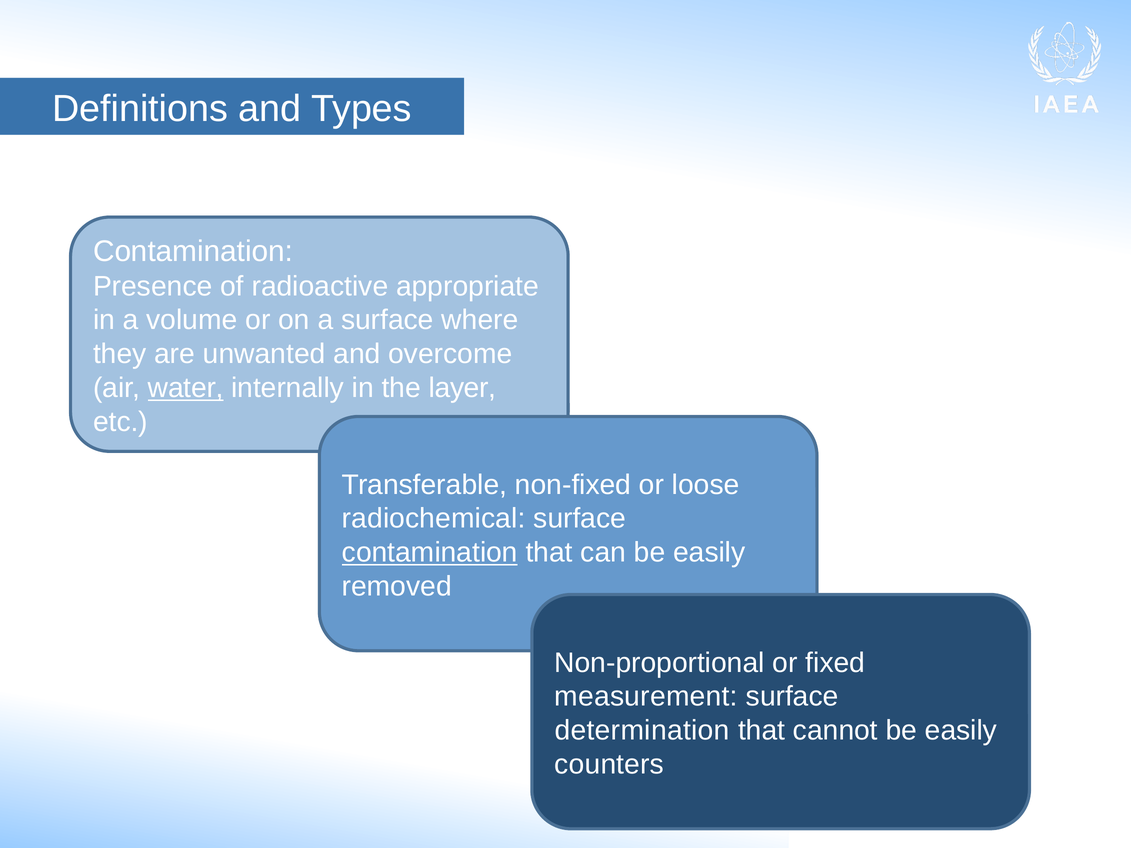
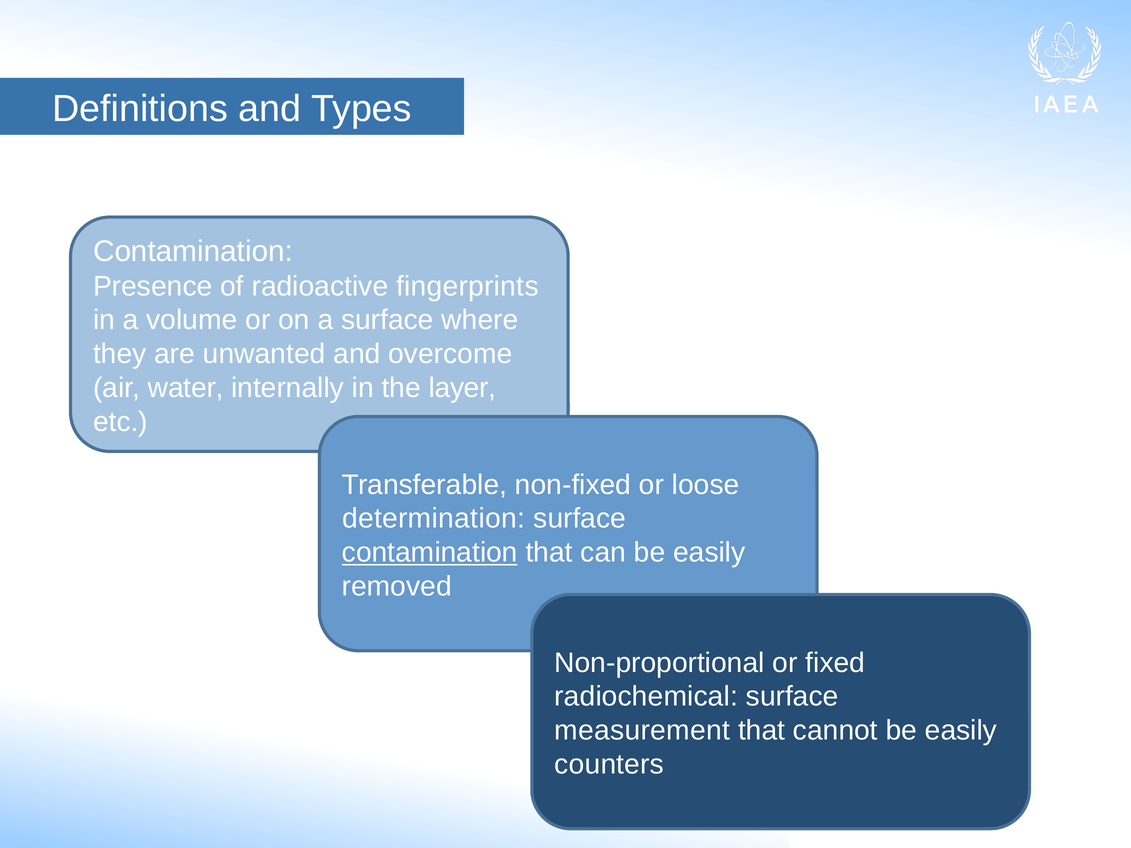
appropriate: appropriate -> fingerprints (467, 286)
water underline: present -> none (186, 388)
radiochemical: radiochemical -> determination (434, 519)
measurement: measurement -> radiochemical (646, 697)
determination: determination -> measurement (642, 731)
